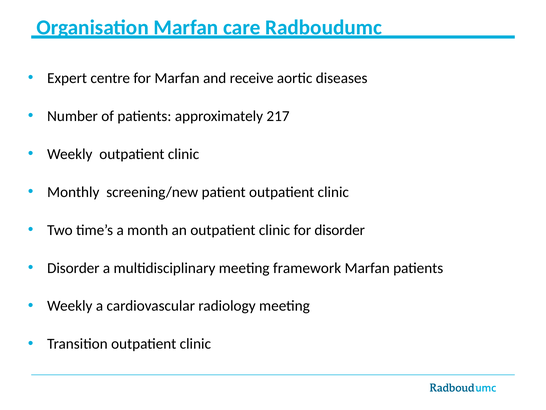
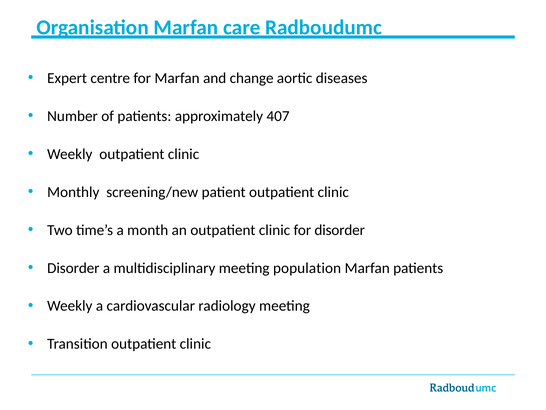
receive: receive -> change (252, 78)
217: 217 -> 407 (278, 116)
framework: framework -> population (307, 268)
